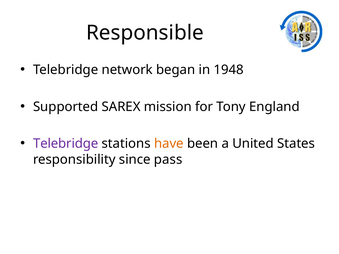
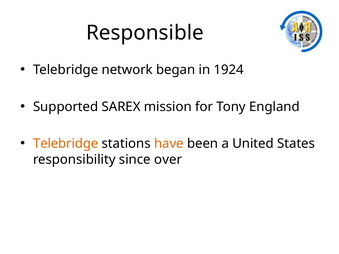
1948: 1948 -> 1924 (229, 70)
Telebridge colour: purple -> orange (66, 144)
pass: pass -> over (168, 160)
